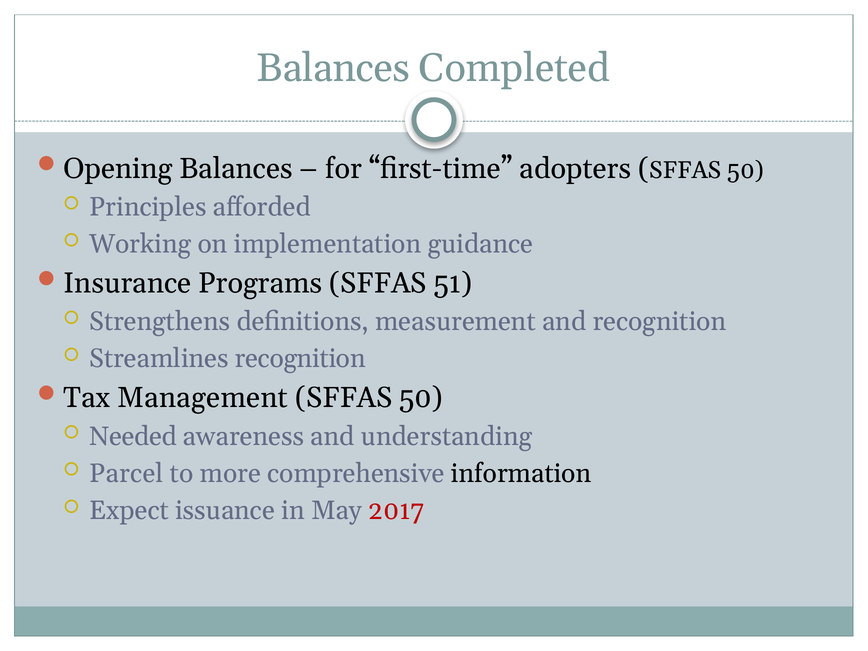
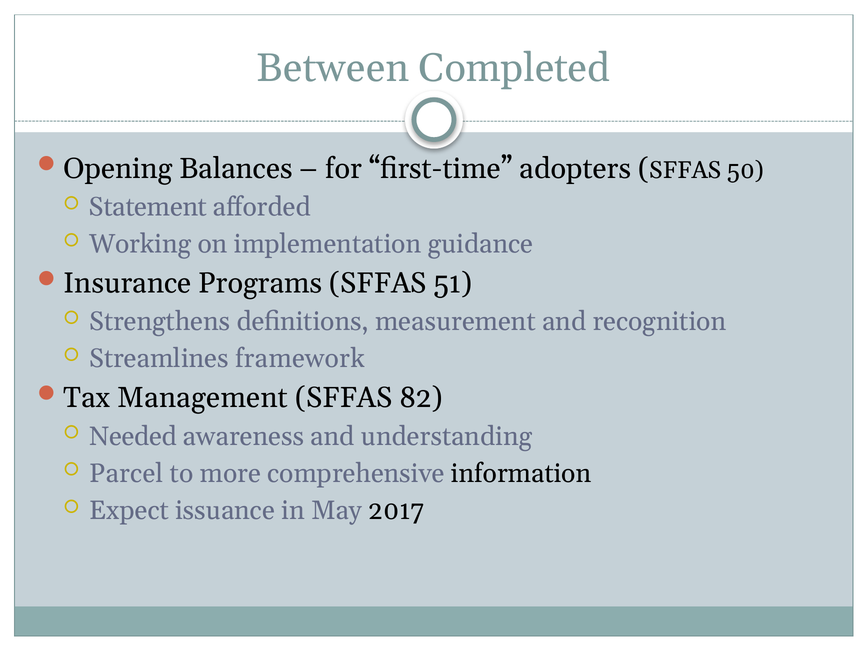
Balances: Balances -> Between (333, 68)
Principles: Principles -> Statement (148, 207)
Streamlines recognition: recognition -> framework (300, 359)
50: 50 -> 82 (421, 398)
2017 colour: red -> black (396, 510)
